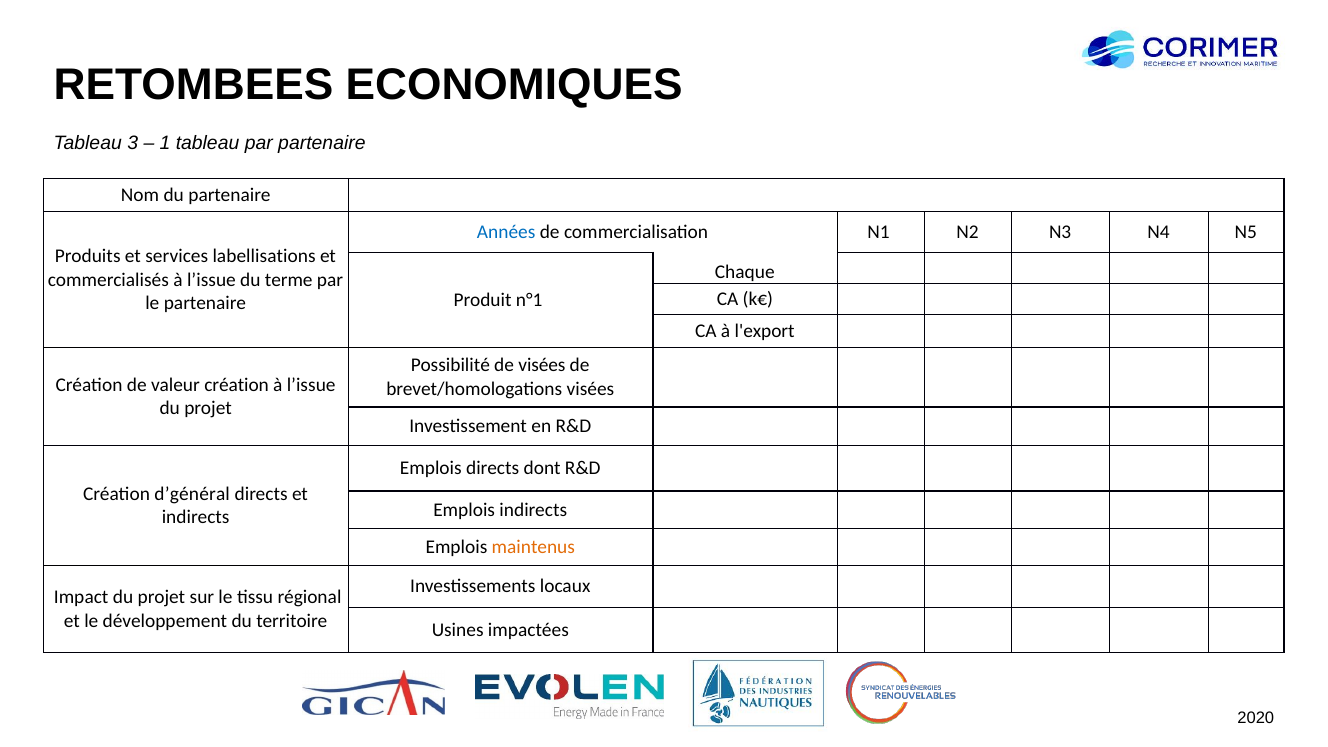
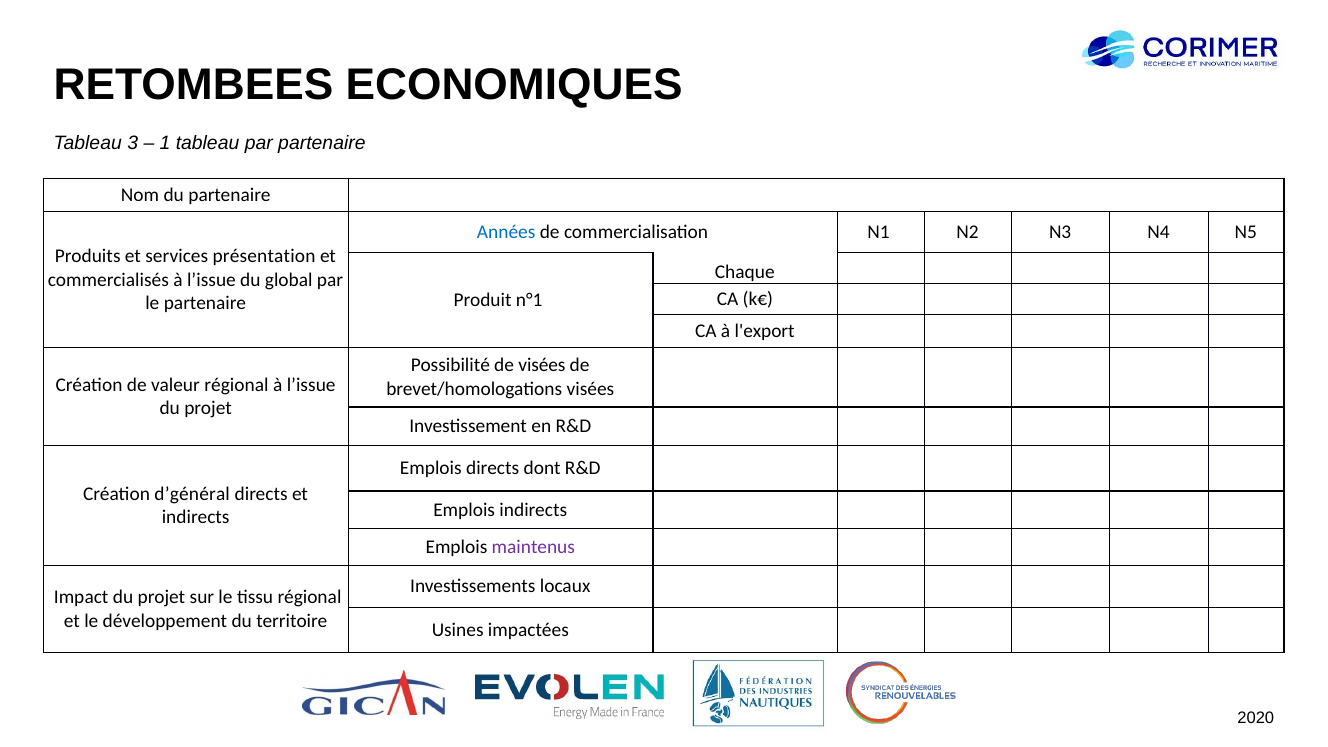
labellisations: labellisations -> présentation (264, 256)
terme: terme -> global (289, 280)
valeur création: création -> régional (236, 385)
maintenus colour: orange -> purple (533, 547)
